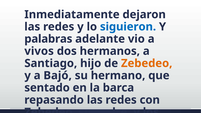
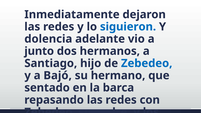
palabras: palabras -> dolencia (48, 39)
vivos: vivos -> junto (39, 51)
Zebedeo colour: orange -> blue (147, 63)
